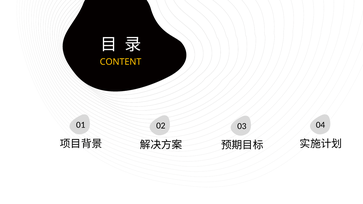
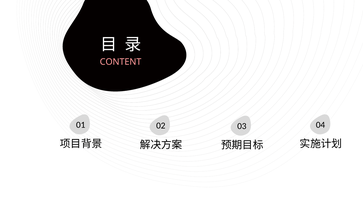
CONTENT colour: yellow -> pink (121, 62)
